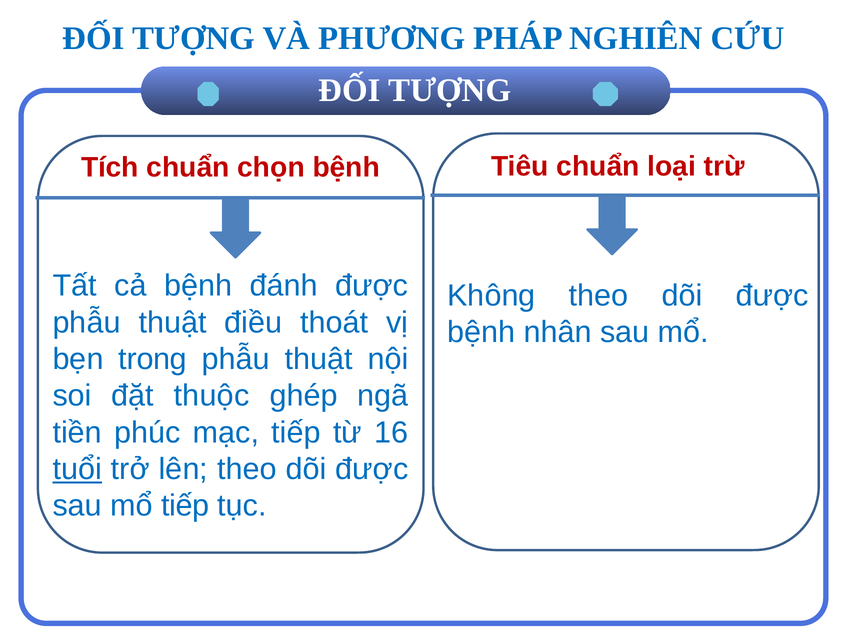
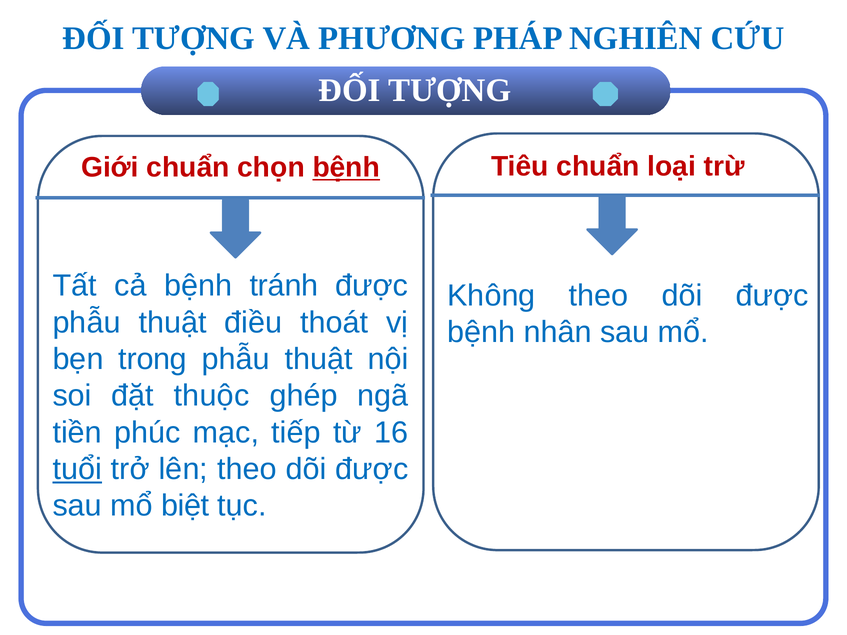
Tích: Tích -> Giới (110, 168)
bệnh underline: none -> present (346, 168)
đánh: đánh -> tránh (284, 286)
mổ tiếp: tiếp -> biệt (185, 506)
